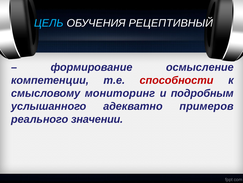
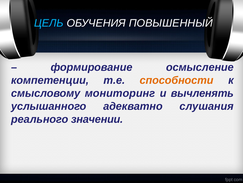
РЕЦЕПТИВНЫЙ: РЕЦЕПТИВНЫЙ -> ПОВЫШЕННЫЙ (171, 23)
способности colour: red -> orange (177, 80)
подробным: подробным -> вычленять (202, 93)
примеров: примеров -> слушания (207, 106)
